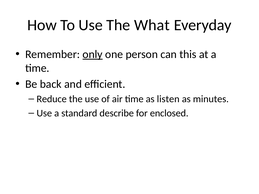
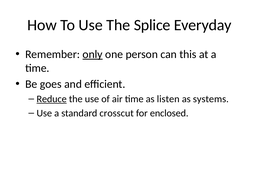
What: What -> Splice (152, 25)
back: back -> goes (51, 84)
Reduce underline: none -> present (52, 99)
minutes: minutes -> systems (211, 99)
describe: describe -> crosscut (117, 113)
